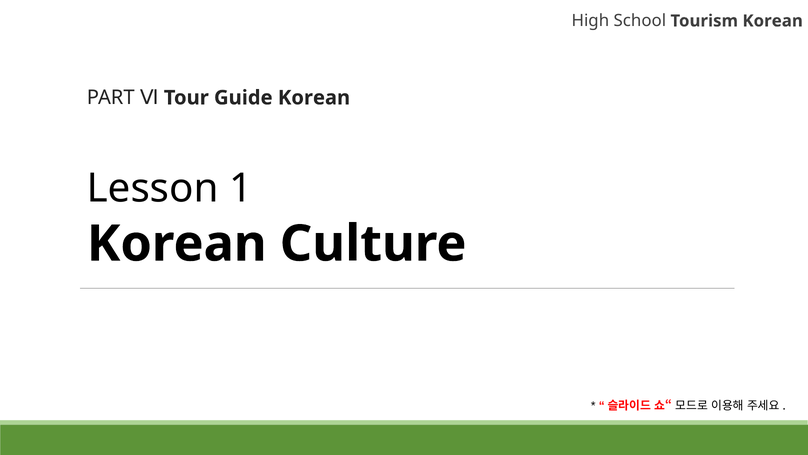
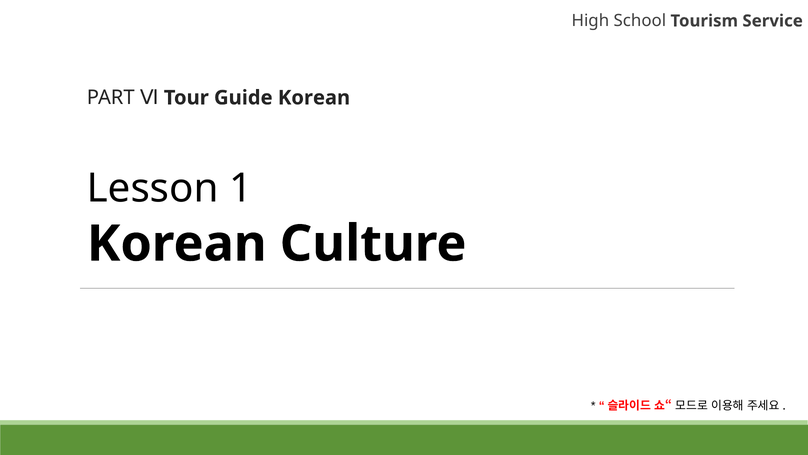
Tourism Korean: Korean -> Service (773, 21)
